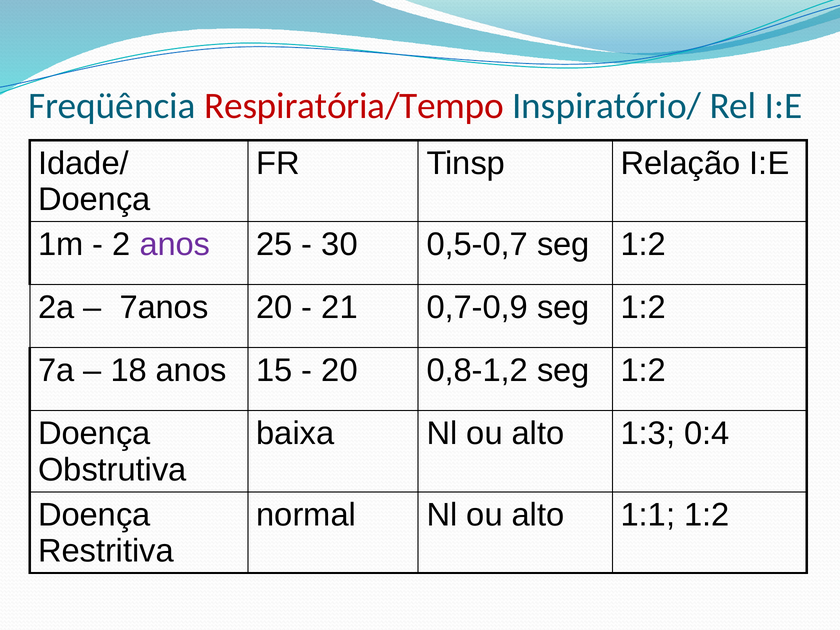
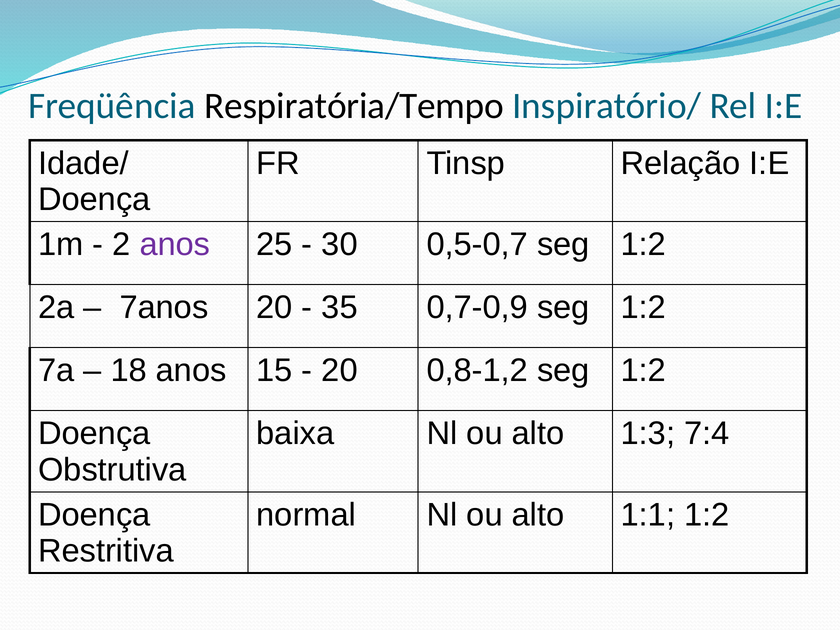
Respiratória/Tempo colour: red -> black (354, 106)
21: 21 -> 35 (340, 307)
0:4: 0:4 -> 7:4 (707, 433)
